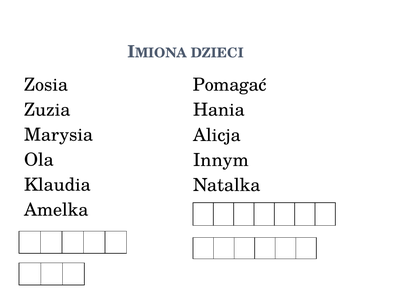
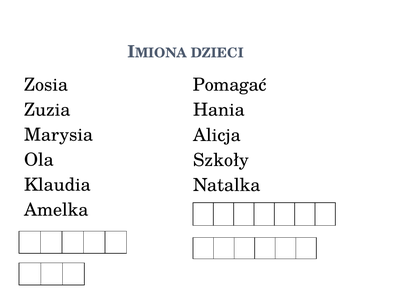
Innym: Innym -> Szkoły (221, 160)
